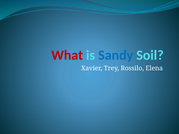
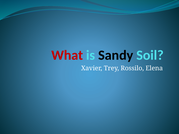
Sandy colour: blue -> black (116, 55)
